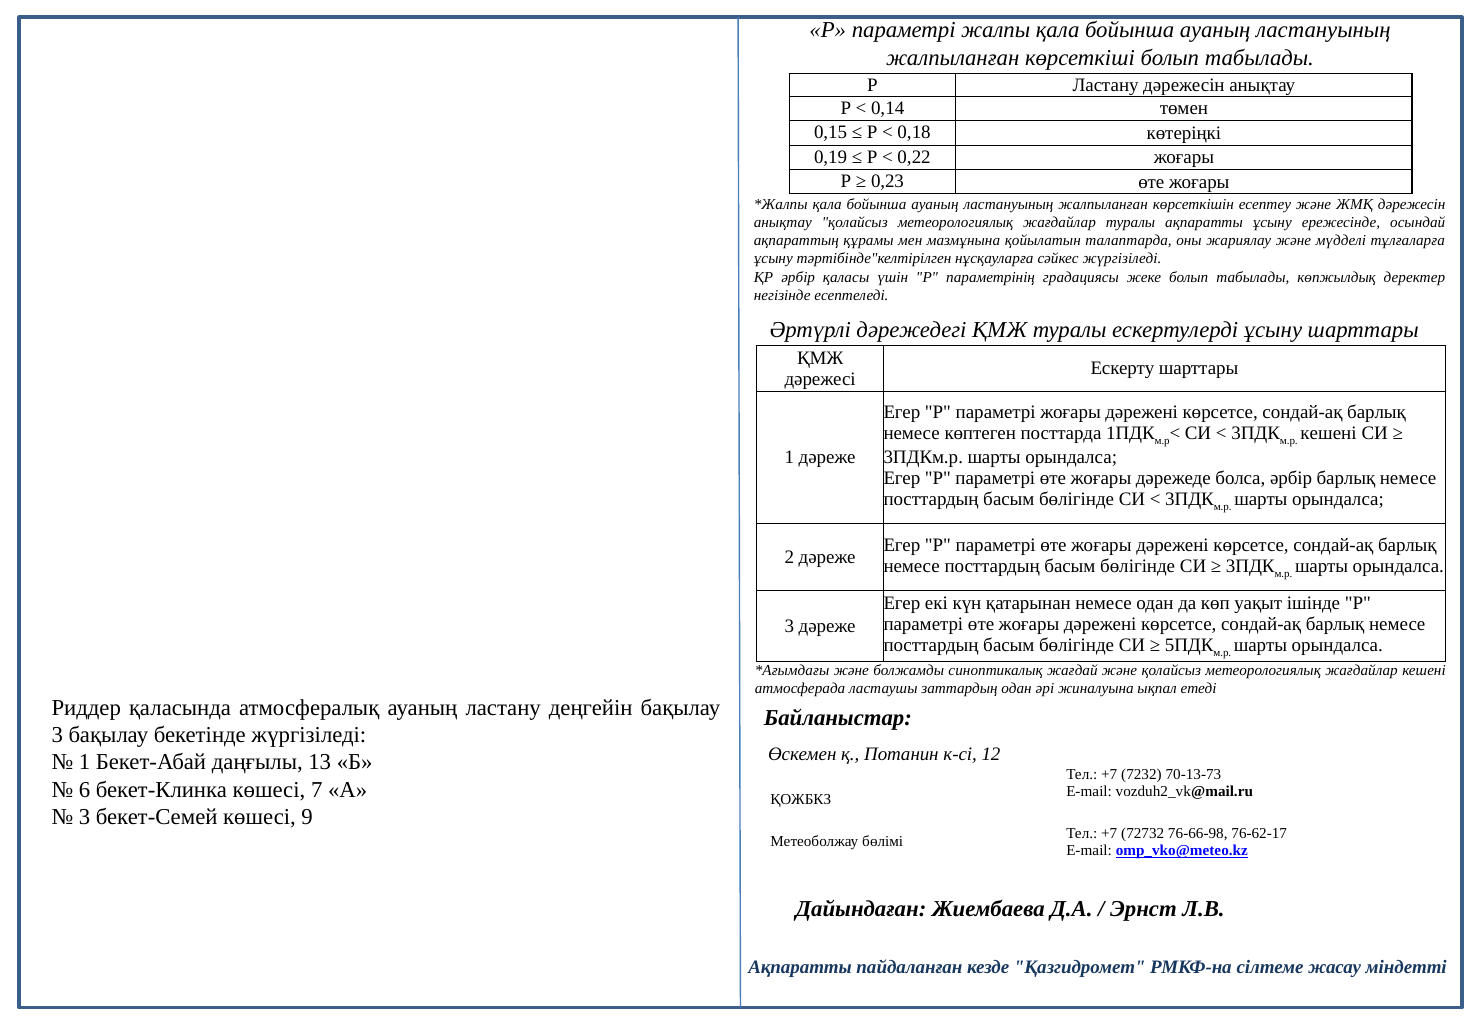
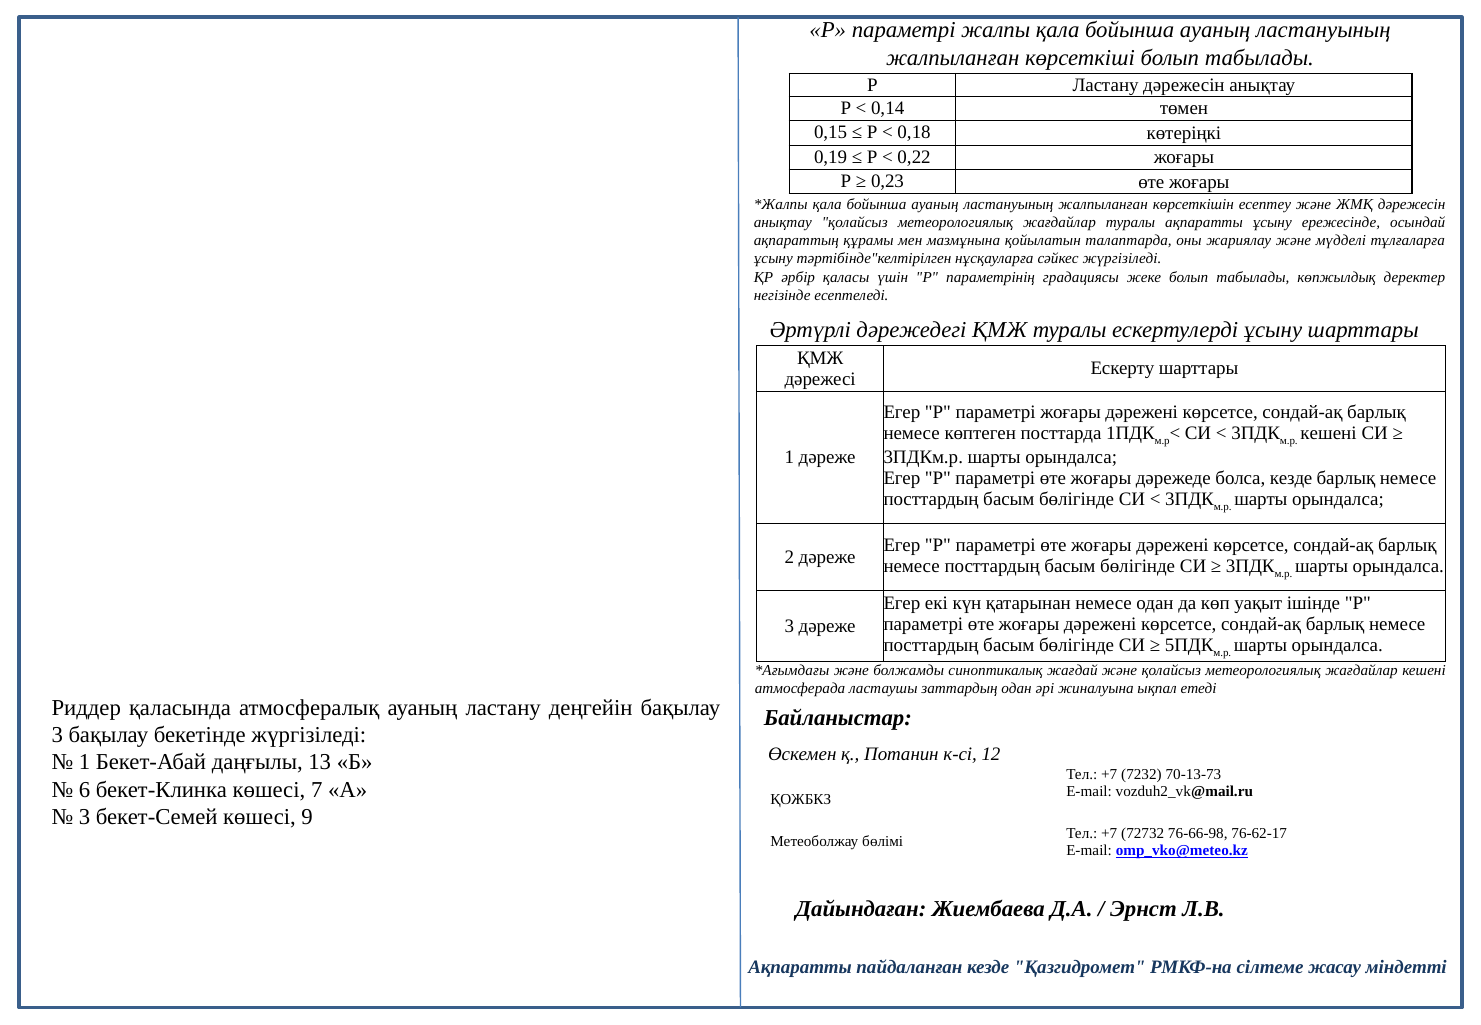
болса әрбір: әрбір -> кезде (1291, 479)
